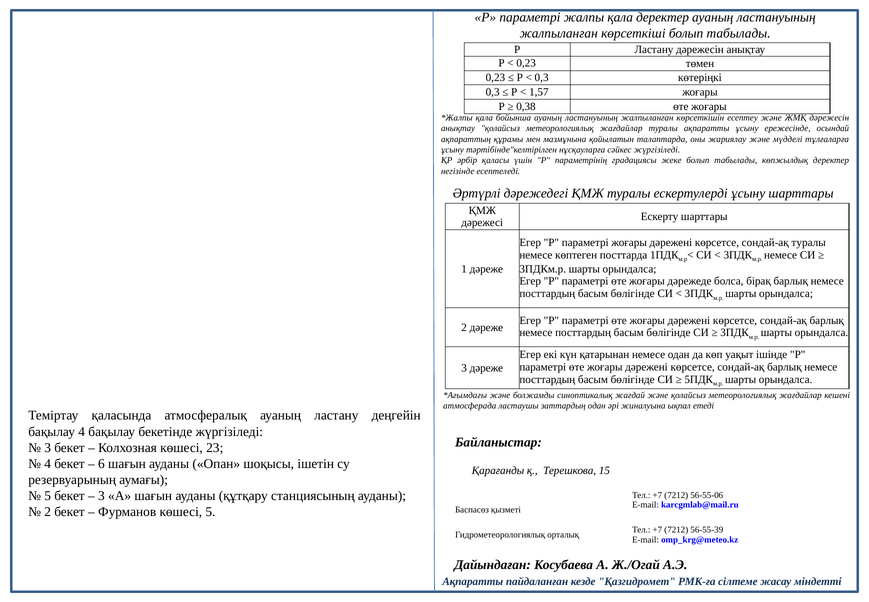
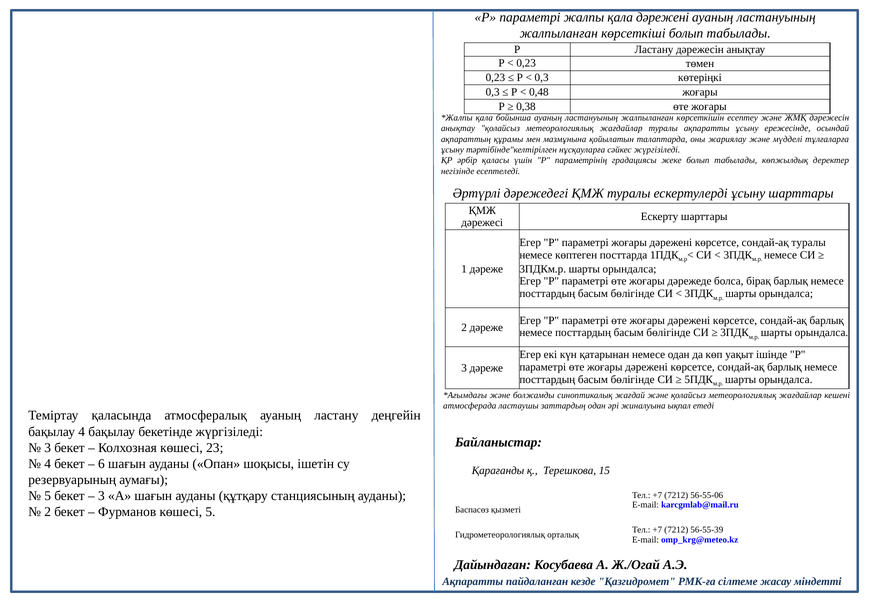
қала деректер: деректер -> дәрежені (663, 17)
1,57: 1,57 -> 0,48 (539, 92)
